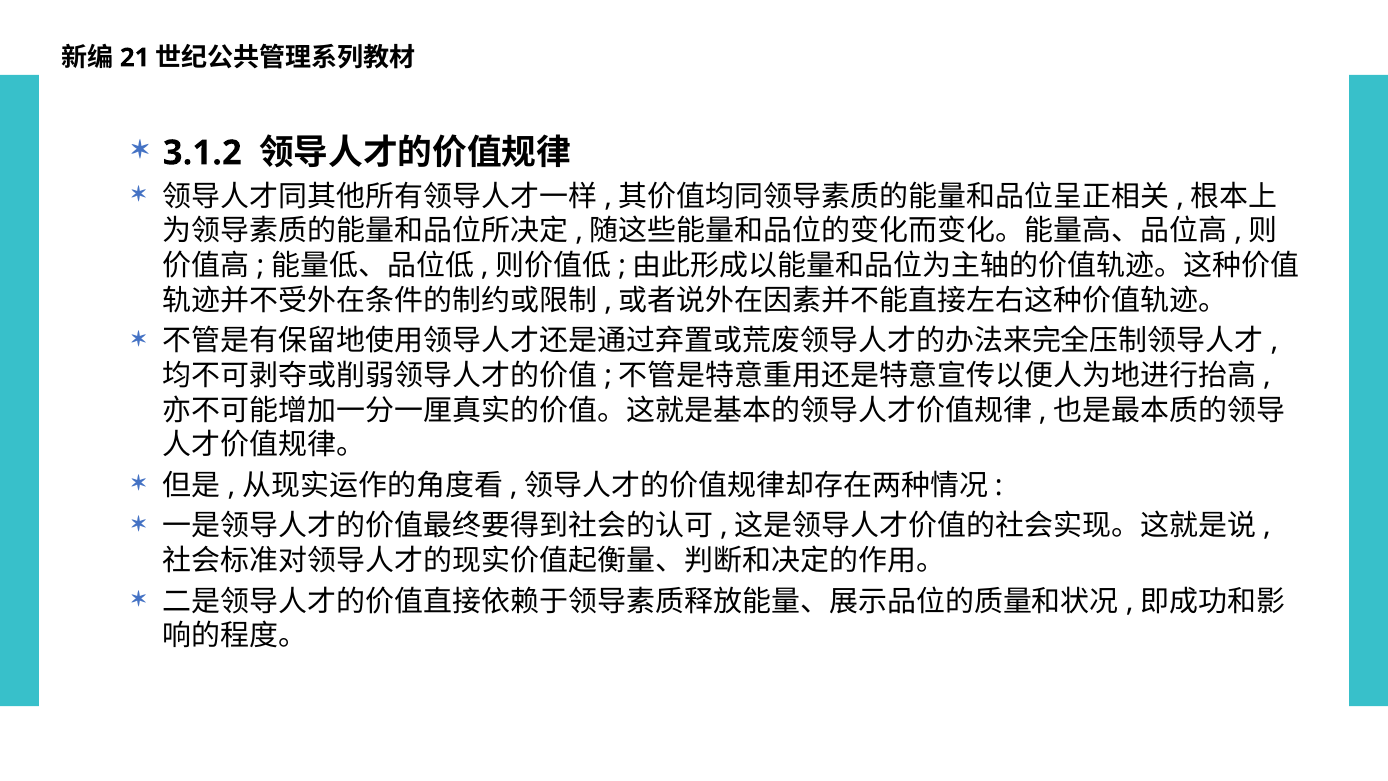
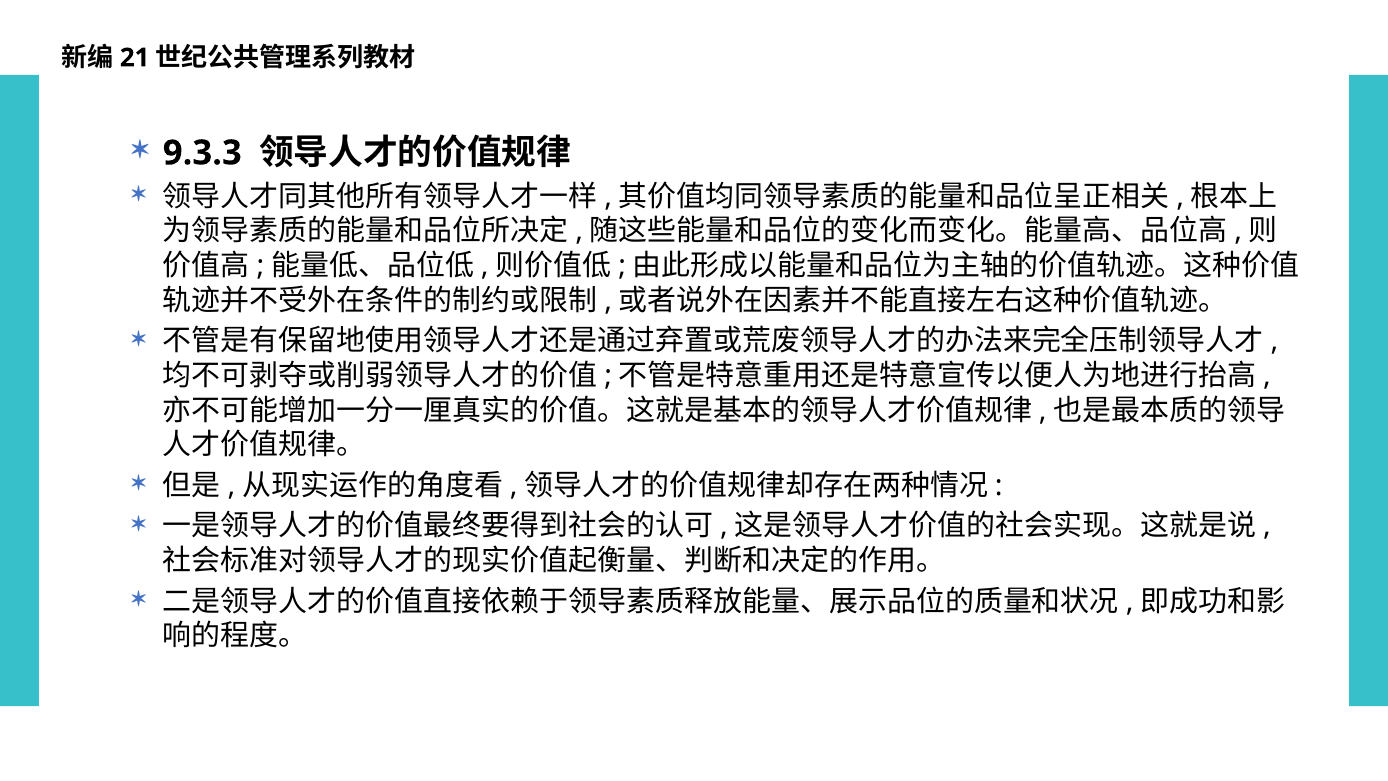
3.1.2: 3.1.2 -> 9.3.3 (202, 153)
